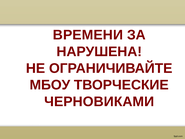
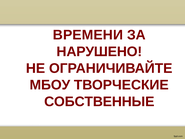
НАРУШЕНА: НАРУШЕНА -> НАРУШЕНО (99, 52)
ЧЕРНОВИКАМИ: ЧЕРНОВИКАМИ -> СОБСТВЕННЫЕ (99, 101)
